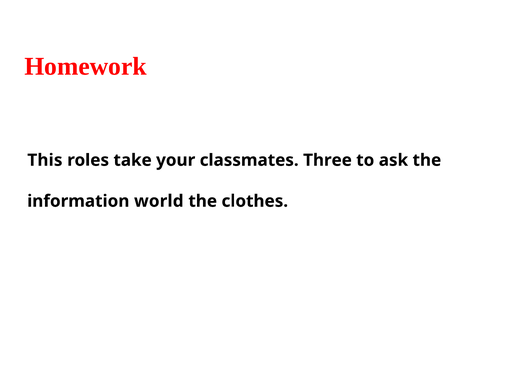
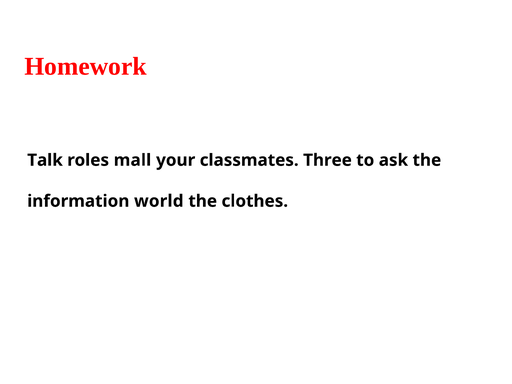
This: This -> Talk (45, 160)
take: take -> mall (132, 160)
